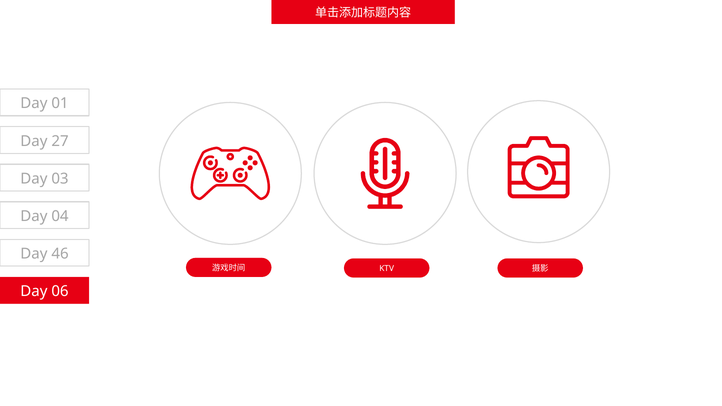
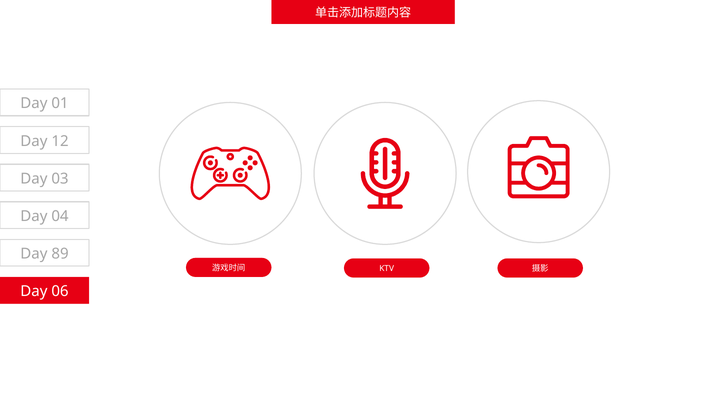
27: 27 -> 12 (60, 141)
46: 46 -> 89 (60, 254)
